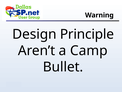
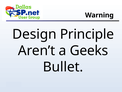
Camp: Camp -> Geeks (89, 50)
